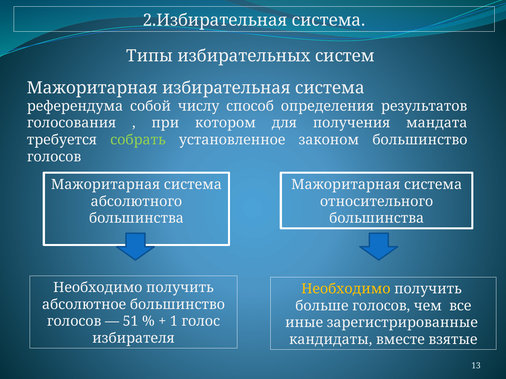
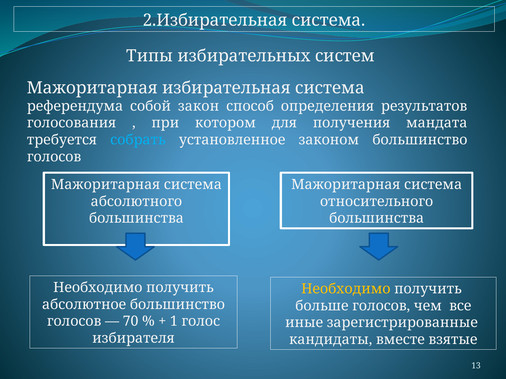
числу: числу -> закон (199, 106)
собрать colour: light green -> light blue (138, 140)
51: 51 -> 70 (131, 322)
